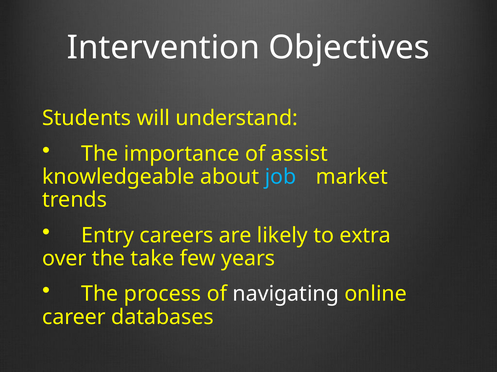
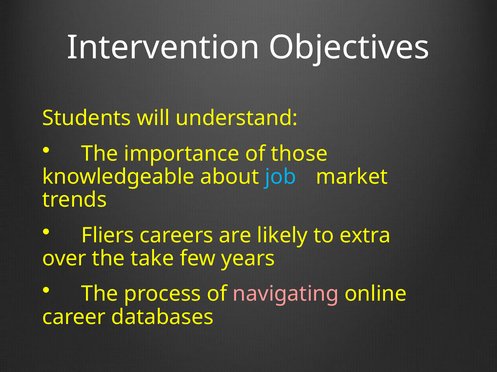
assist: assist -> those (299, 154)
Entry: Entry -> Fliers (108, 236)
navigating colour: white -> pink (286, 294)
